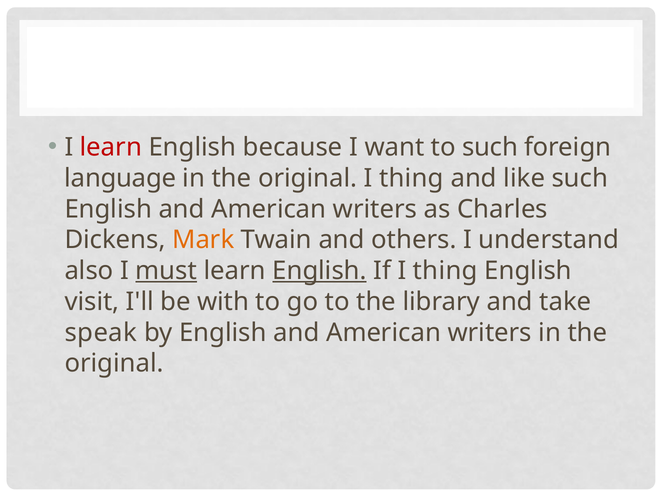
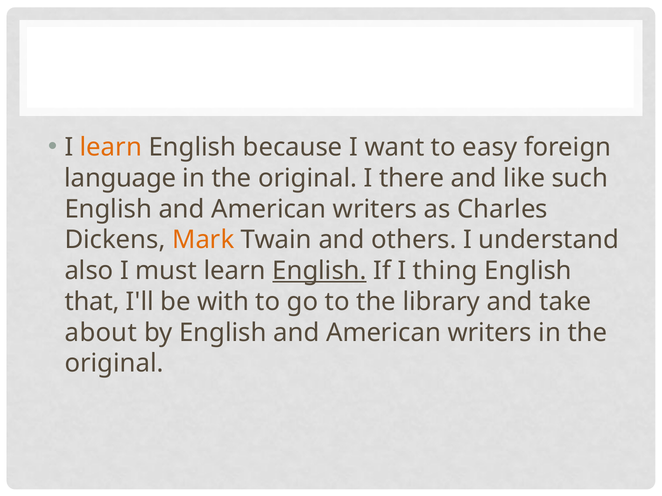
learn colour: red -> orange (111, 147)
to such: such -> easy (490, 147)
original I thing: thing -> there (412, 178)
must underline: present -> none (166, 271)
visit: visit -> that (92, 302)
speak: speak -> about (101, 333)
